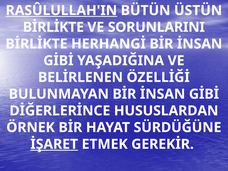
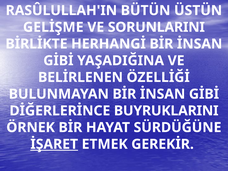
RASÛLULLAH'IN underline: present -> none (61, 10)
BİRLİKTE: BİRLİKTE -> GELİŞME (53, 27)
HUSUSLARDAN: HUSUSLARDAN -> BUYRUKLARINI (166, 111)
